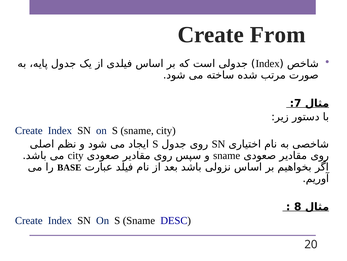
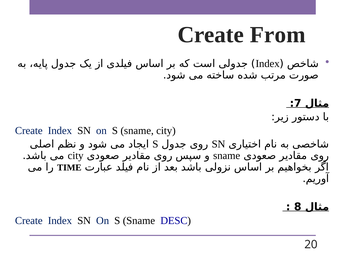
BASE: BASE -> TIME (69, 167)
